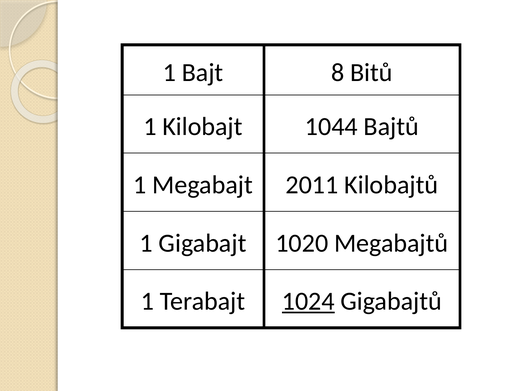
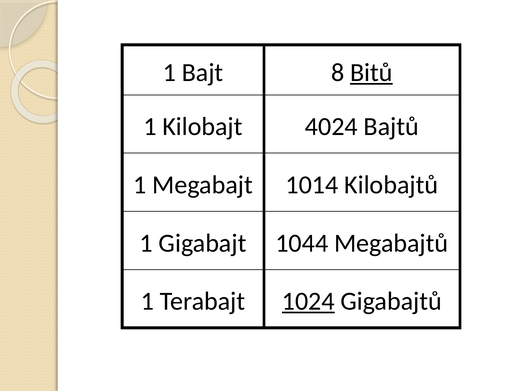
Bitů underline: none -> present (371, 72)
1044: 1044 -> 4024 (331, 127)
2011: 2011 -> 1014 (312, 185)
1020: 1020 -> 1044 (302, 243)
